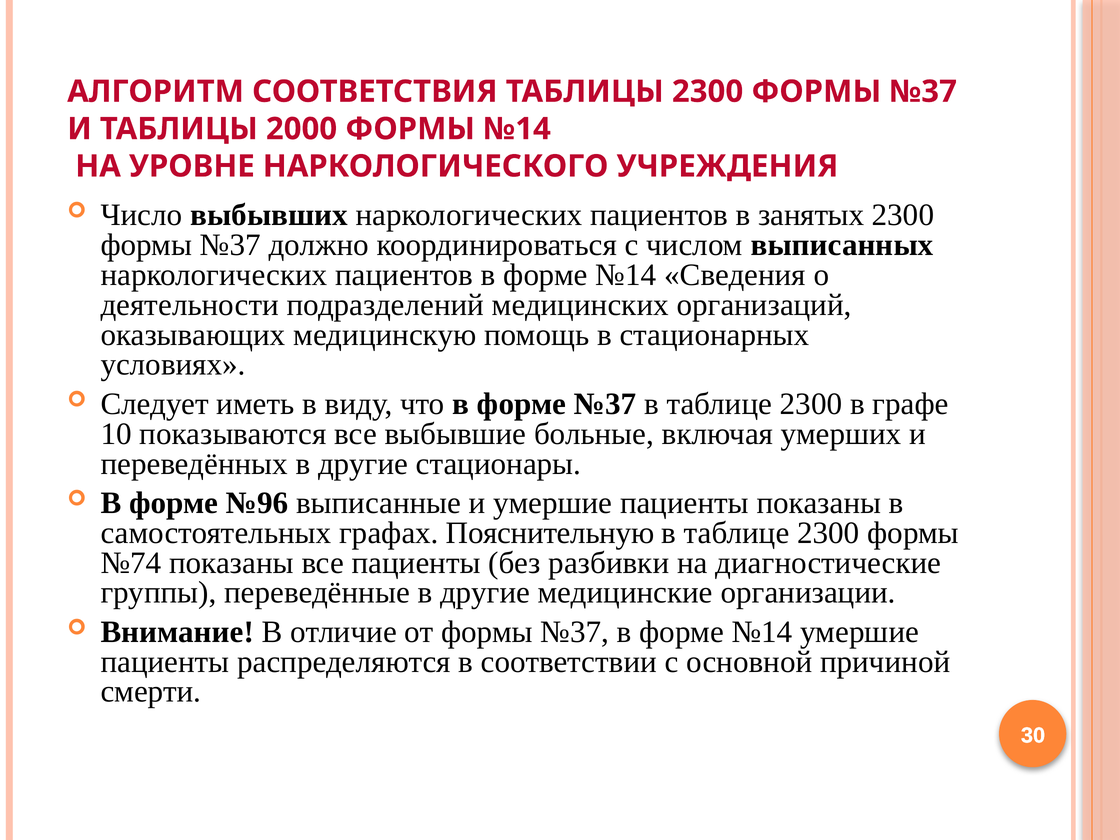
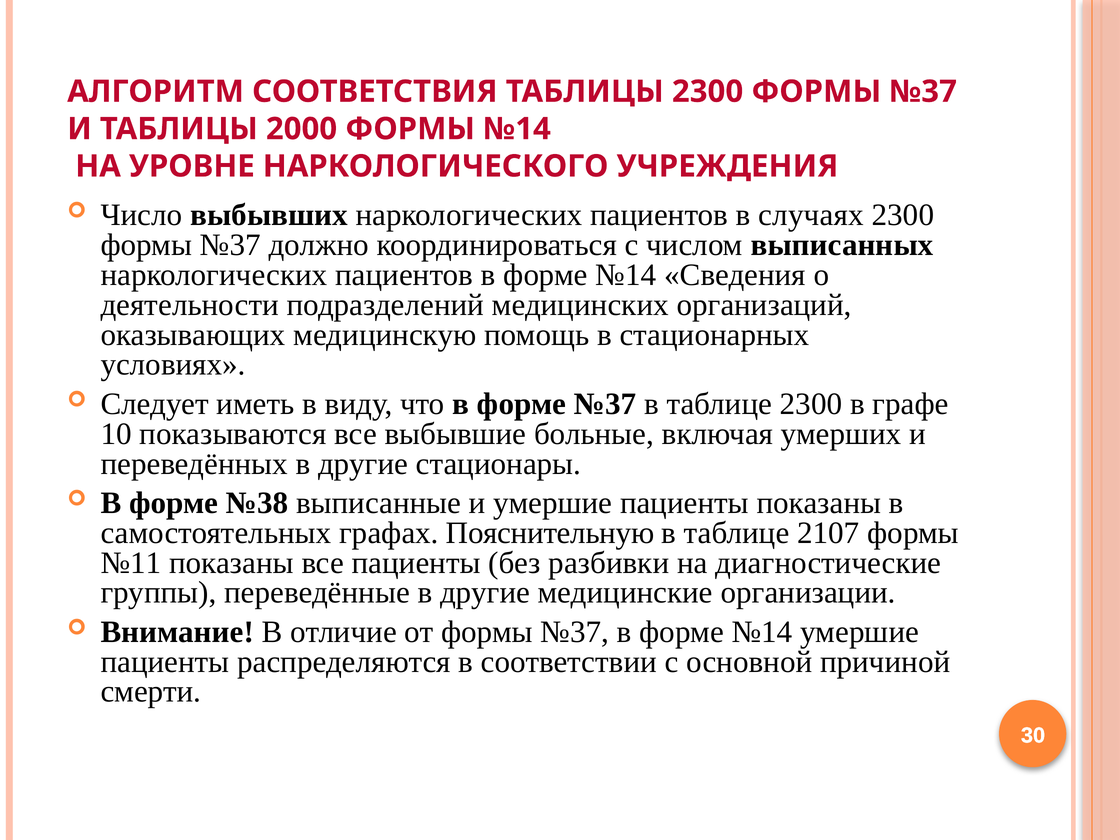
занятых: занятых -> случаях (811, 215)
№96: №96 -> №38 (257, 503)
2300: 2300 -> 2107 (828, 533)
№74: №74 -> №11 (131, 563)
